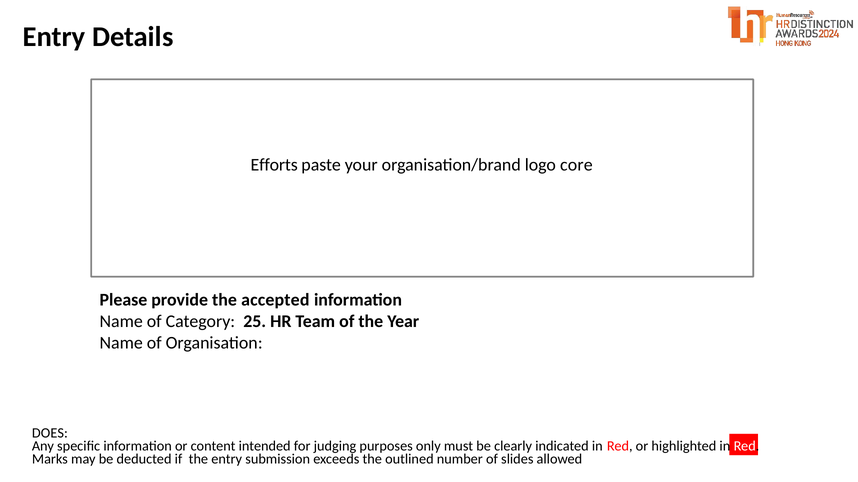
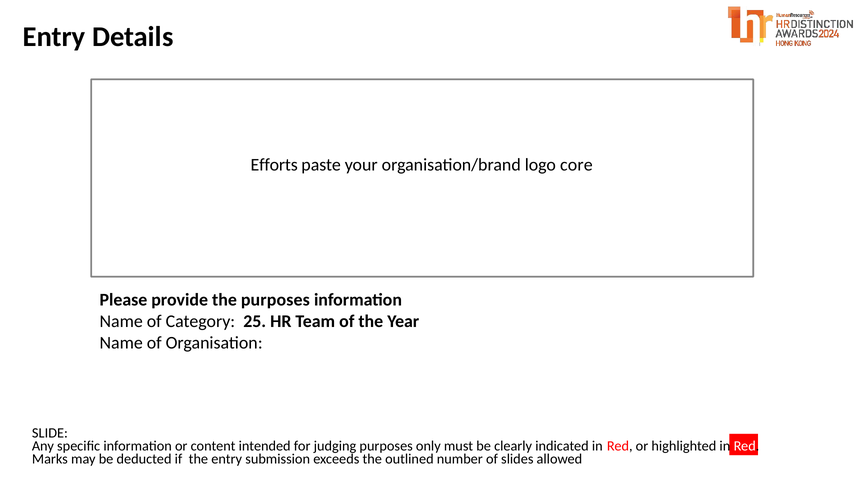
the accepted: accepted -> purposes (275, 300)
DOES: DOES -> SLIDE (50, 434)
